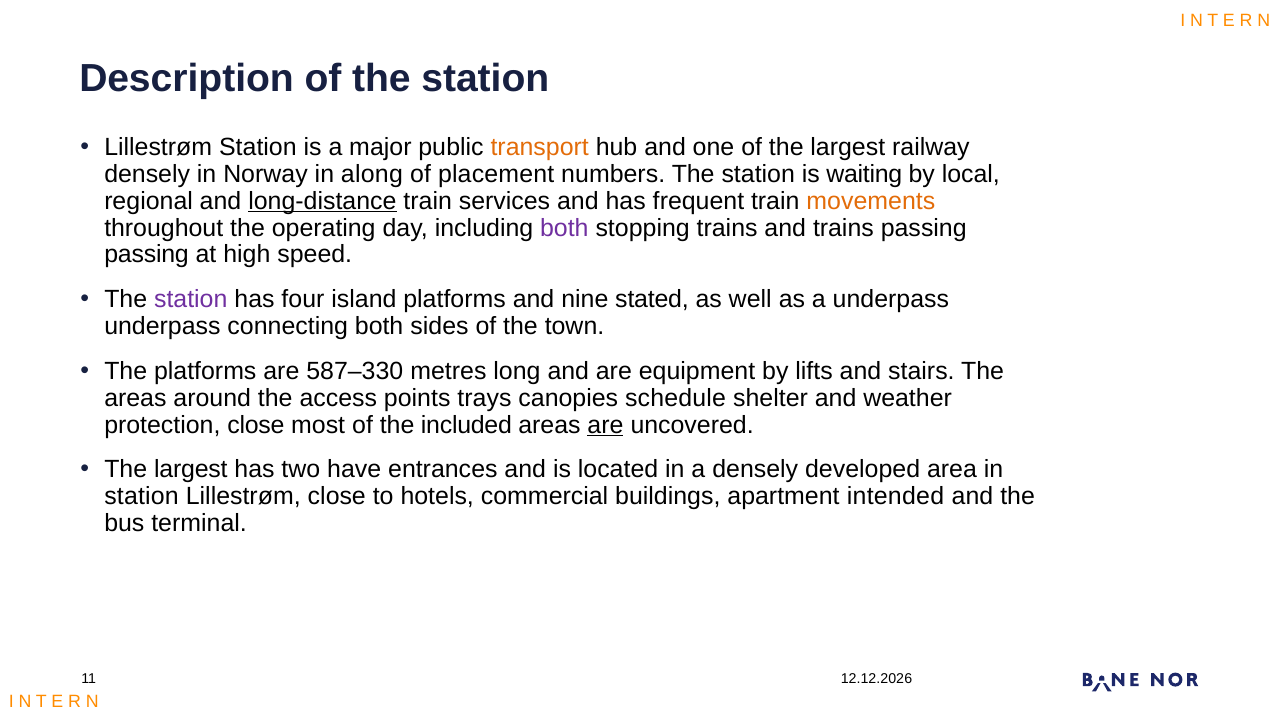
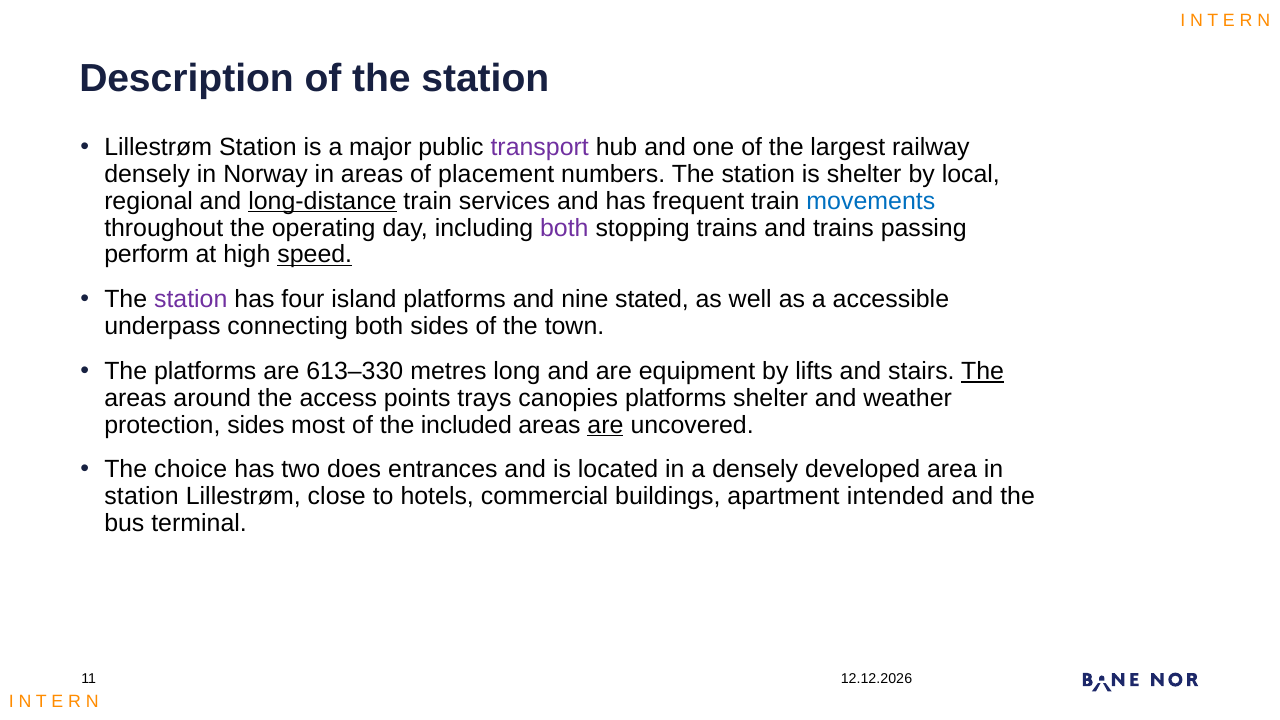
transport colour: orange -> purple (540, 147)
in along: along -> areas (372, 174)
is waiting: waiting -> shelter (864, 174)
movements colour: orange -> blue (871, 201)
passing: passing -> perform (147, 255)
speed underline: none -> present (315, 255)
a underpass: underpass -> accessible (891, 299)
587–330: 587–330 -> 613–330 (355, 371)
The underline: none -> present (983, 371)
canopies schedule: schedule -> platforms (676, 398)
protection close: close -> sides (256, 425)
largest: largest -> choice (191, 470)
have: have -> does (354, 470)
